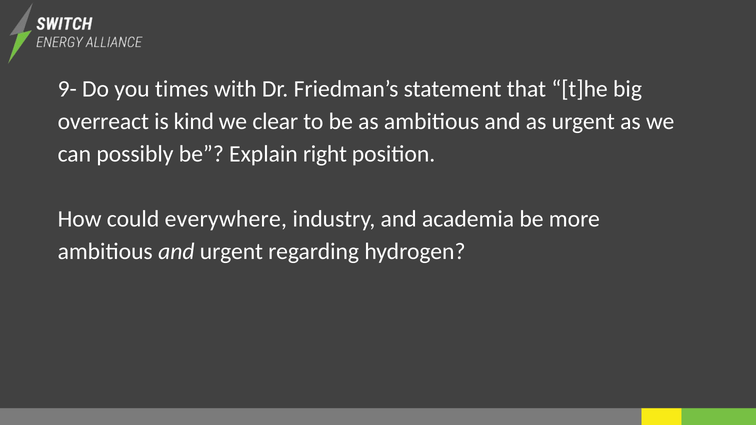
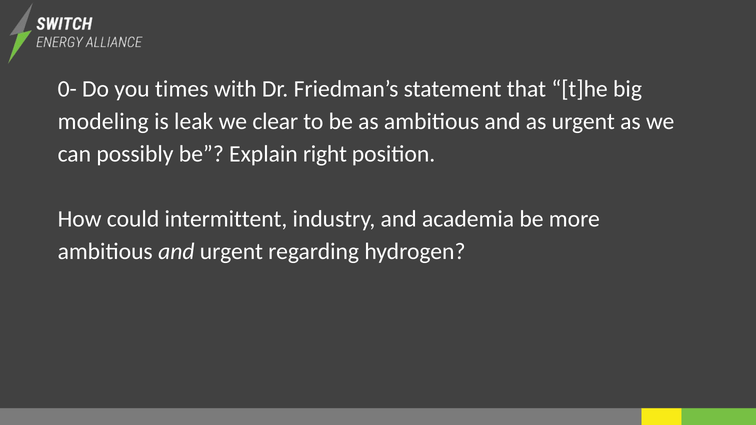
9-: 9- -> 0- (67, 89)
overreact: overreact -> modeling (103, 121)
kind: kind -> leak (194, 121)
everywhere: everywhere -> intermittent (226, 219)
